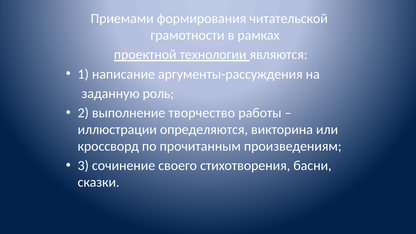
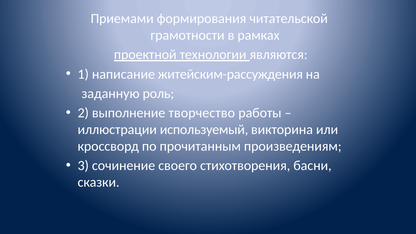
аргументы-рассуждения: аргументы-рассуждения -> житейским-рассуждения (230, 74)
определяются: определяются -> используемый (204, 130)
